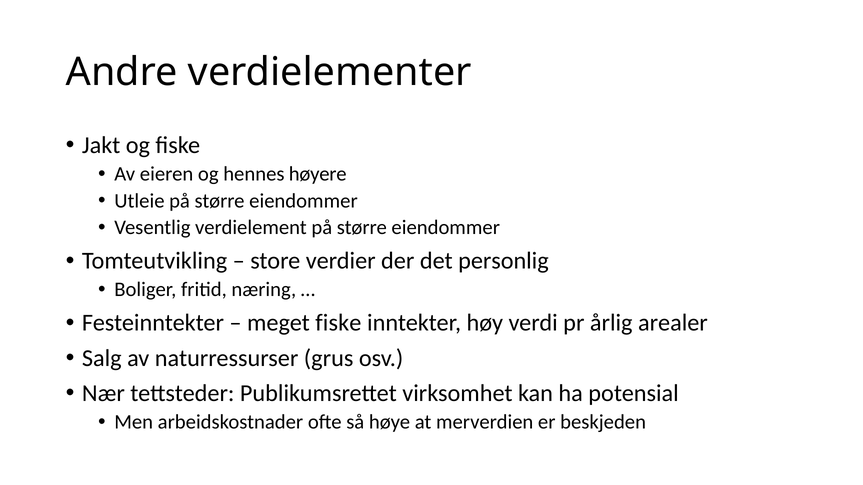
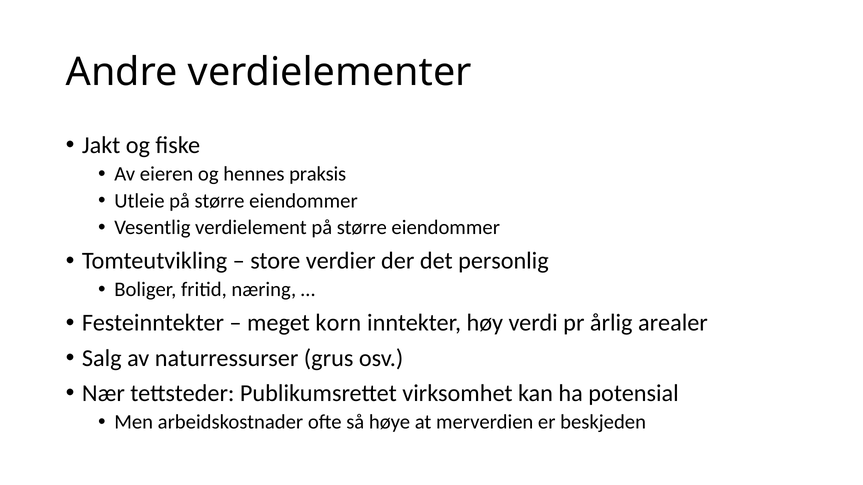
høyere: høyere -> praksis (318, 174)
meget fiske: fiske -> korn (338, 323)
